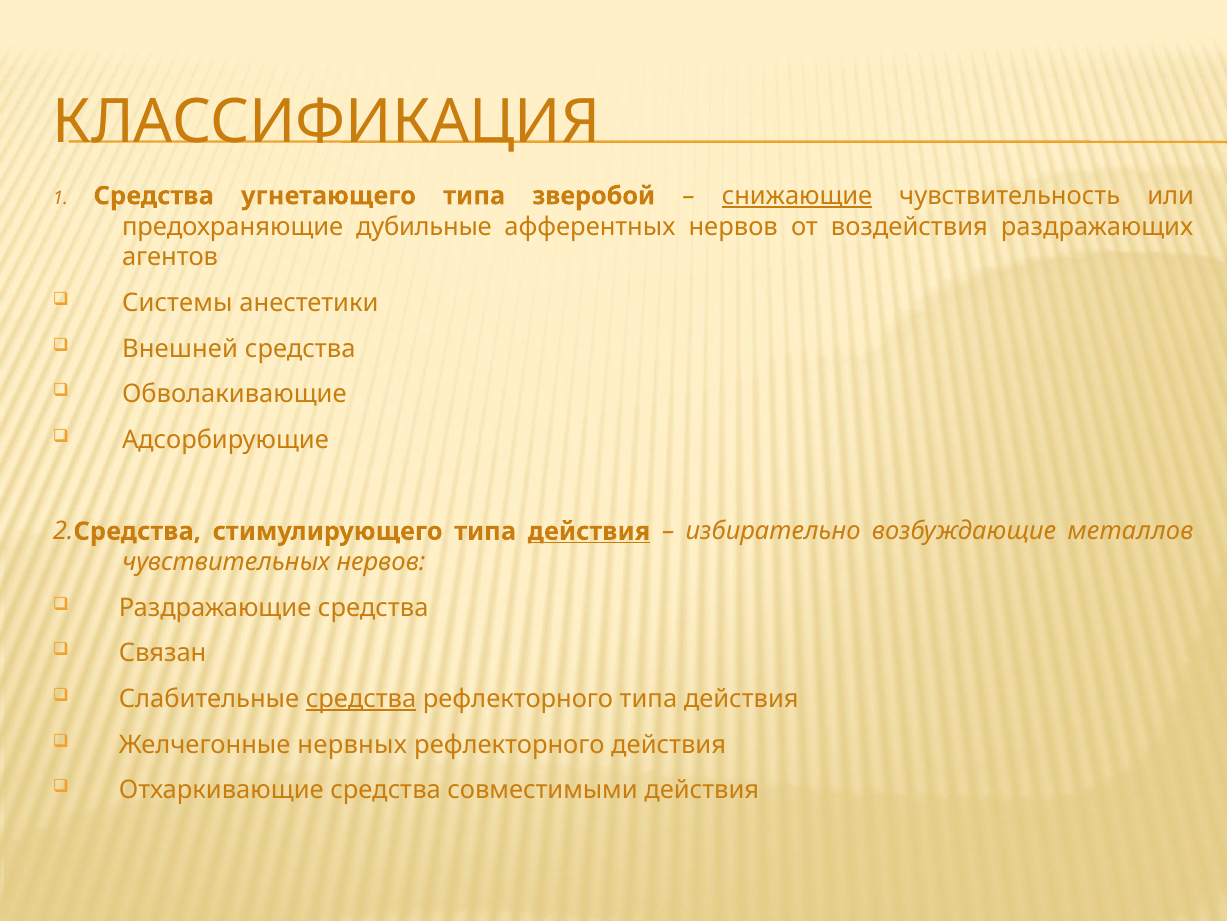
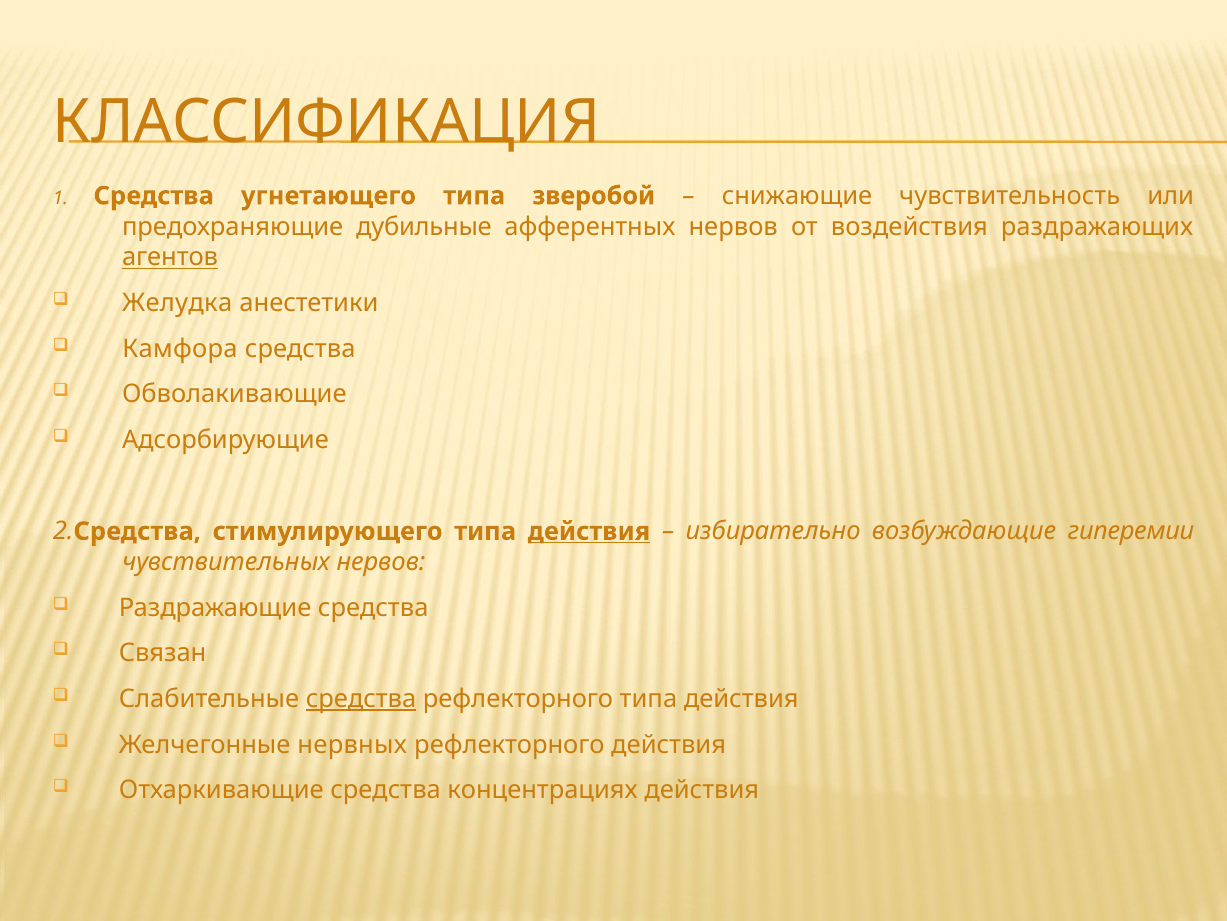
снижающие underline: present -> none (797, 196)
агентов underline: none -> present (170, 257)
Системы: Системы -> Желудка (177, 303)
Внешней: Внешней -> Камфора (180, 348)
металлов: металлов -> гиперемии (1131, 531)
совместимыми: совместимыми -> концентрациях (543, 790)
